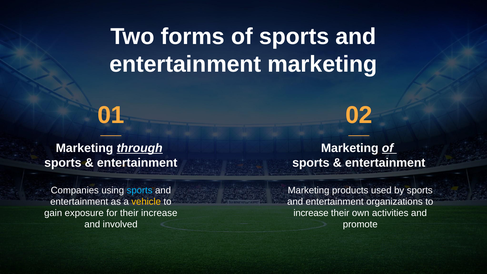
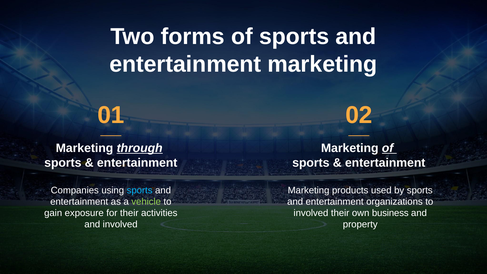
vehicle colour: yellow -> light green (146, 202)
their increase: increase -> activities (159, 213)
increase: increase -> involved (311, 213)
activities: activities -> business (390, 213)
promote: promote -> property (360, 224)
